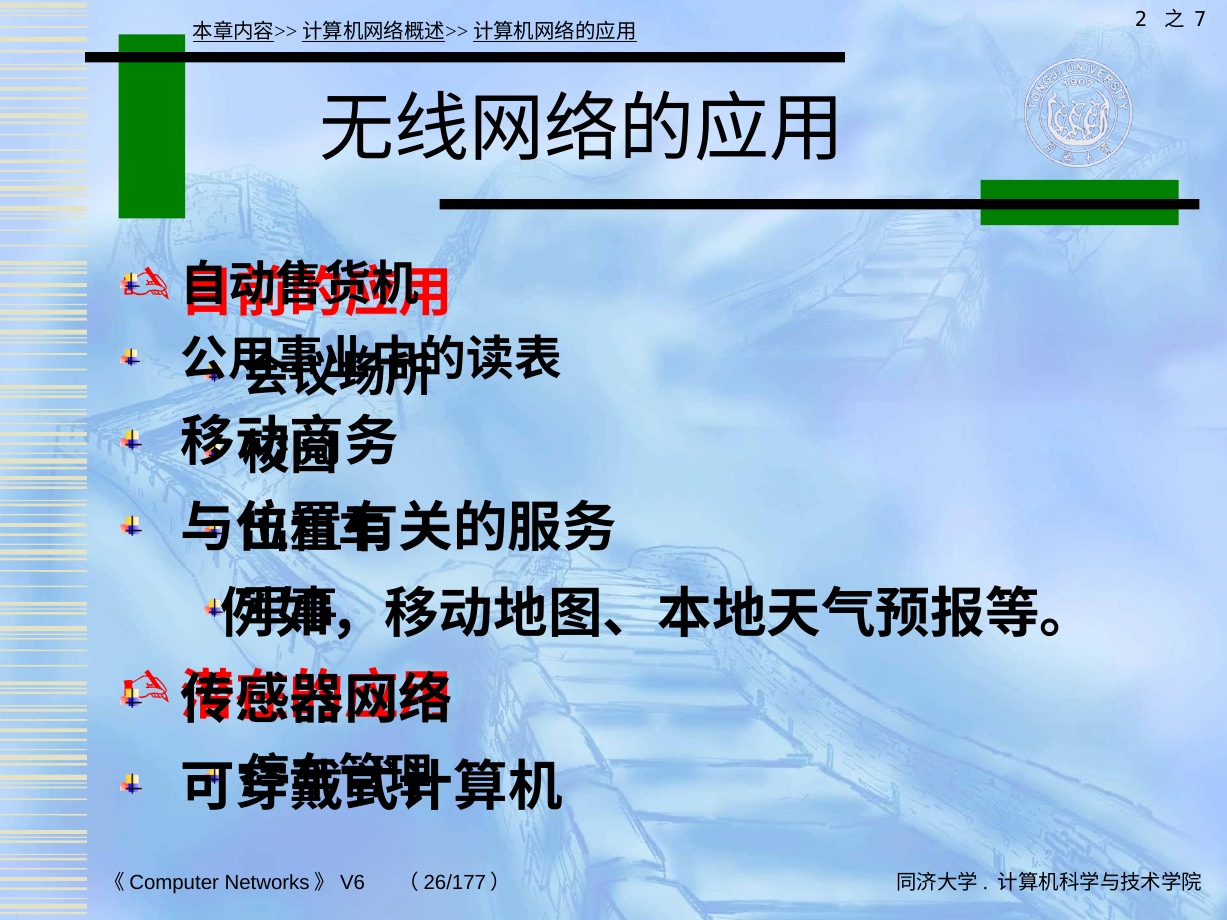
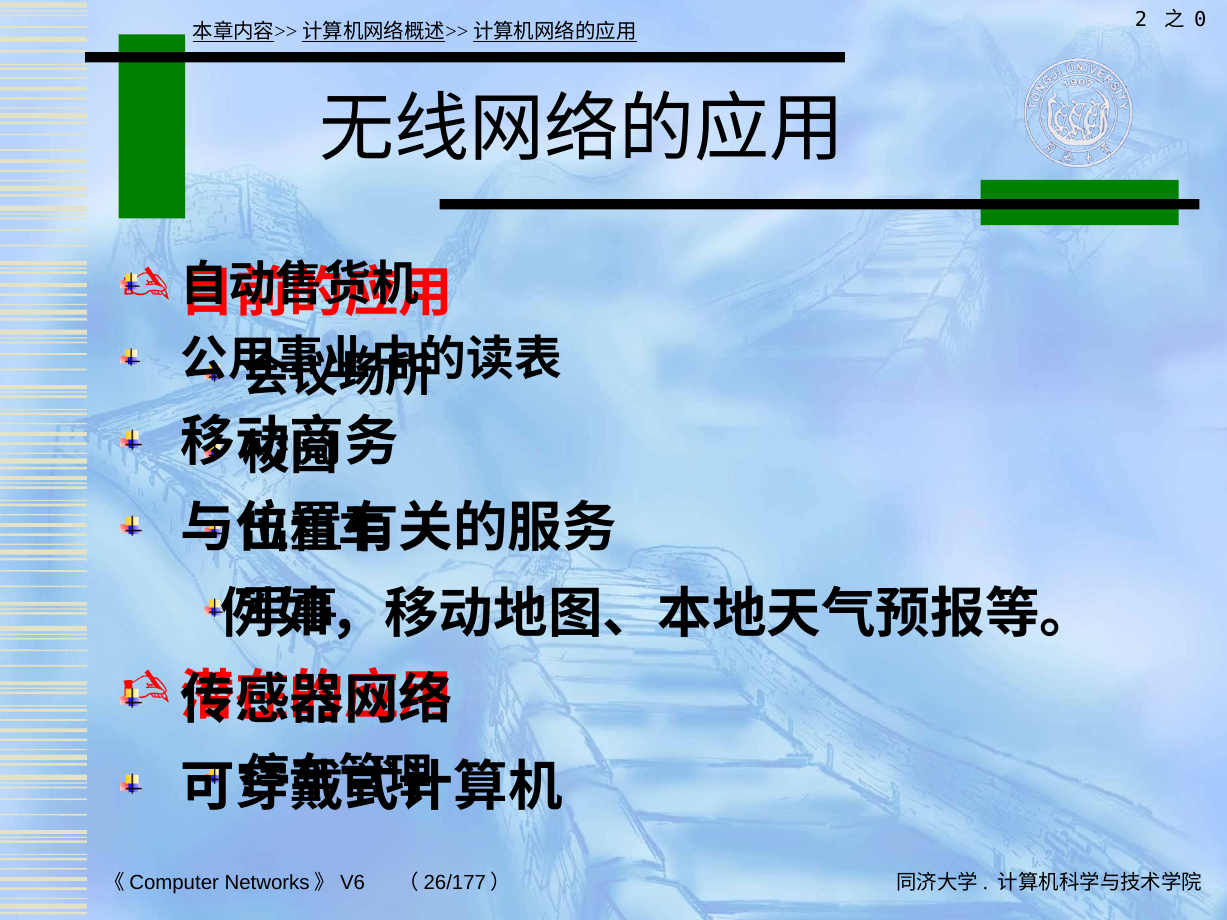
7: 7 -> 0 (1200, 20)
